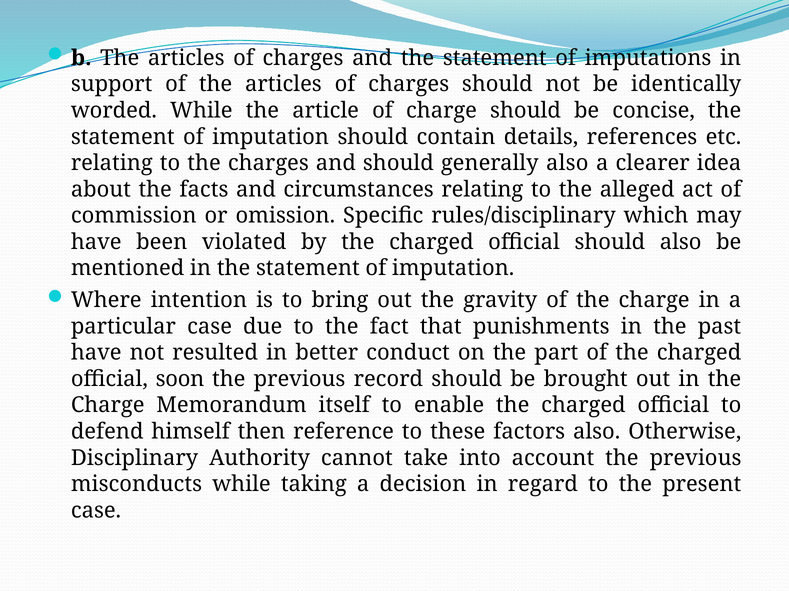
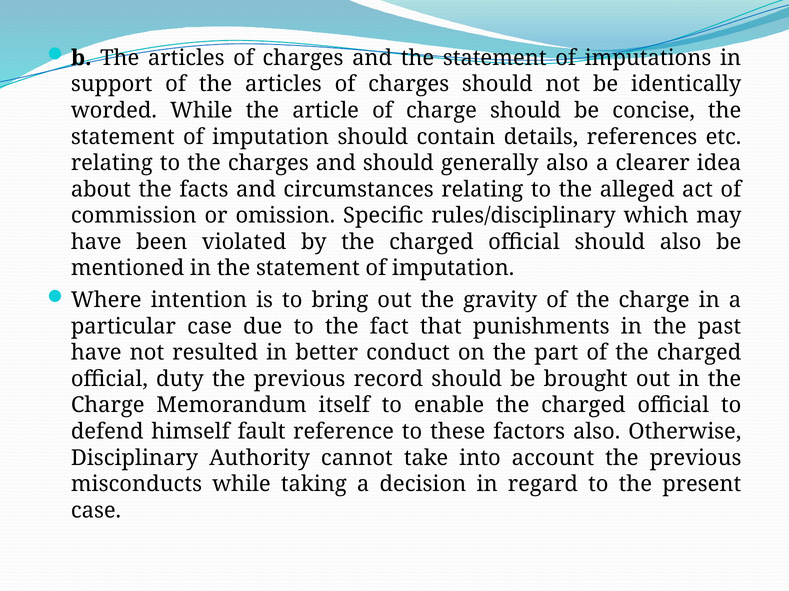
soon: soon -> duty (180, 379)
then: then -> fault (262, 432)
